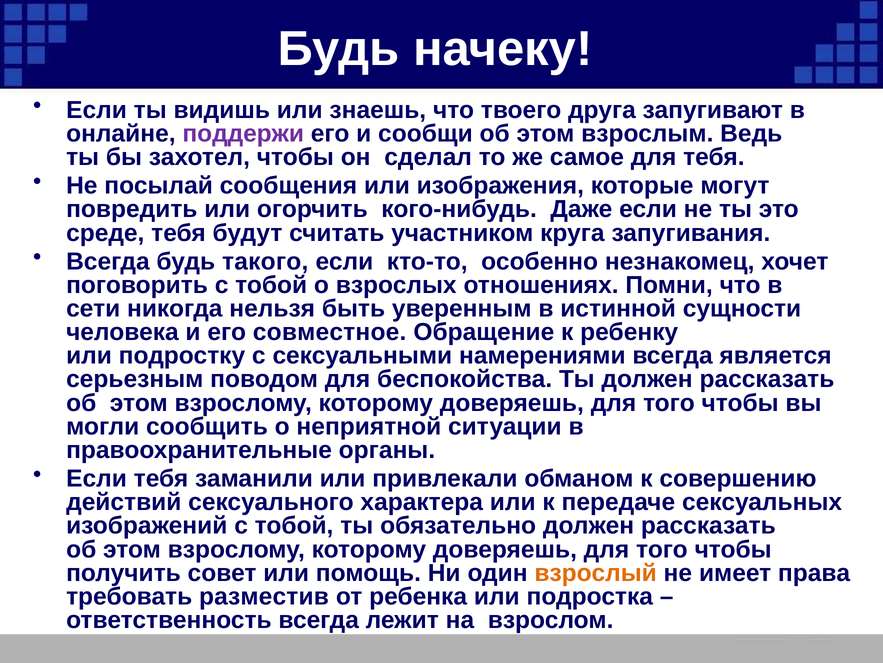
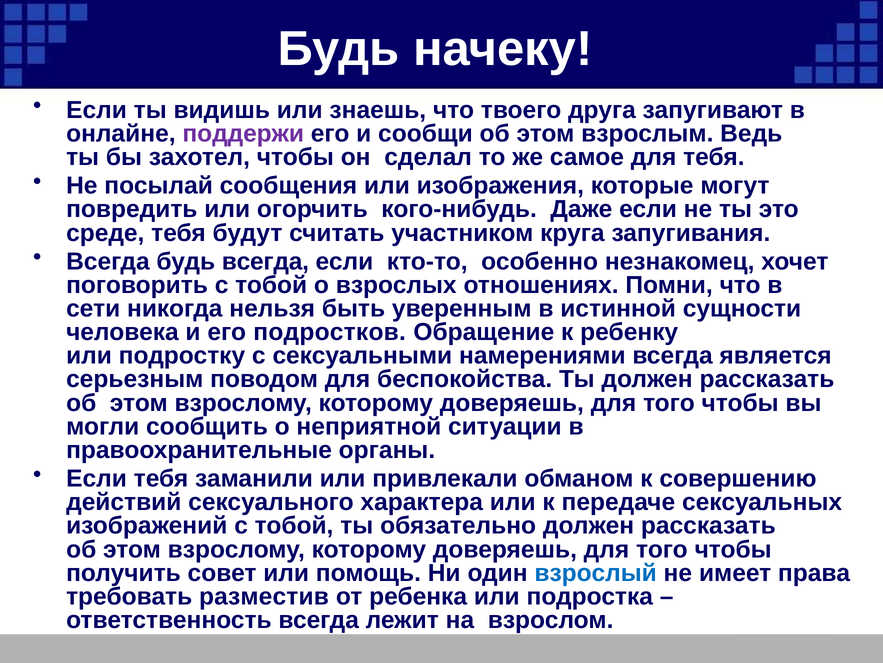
будь такого: такого -> всегда (265, 261)
совместное: совместное -> подростков (330, 332)
взрослый colour: orange -> blue (596, 572)
